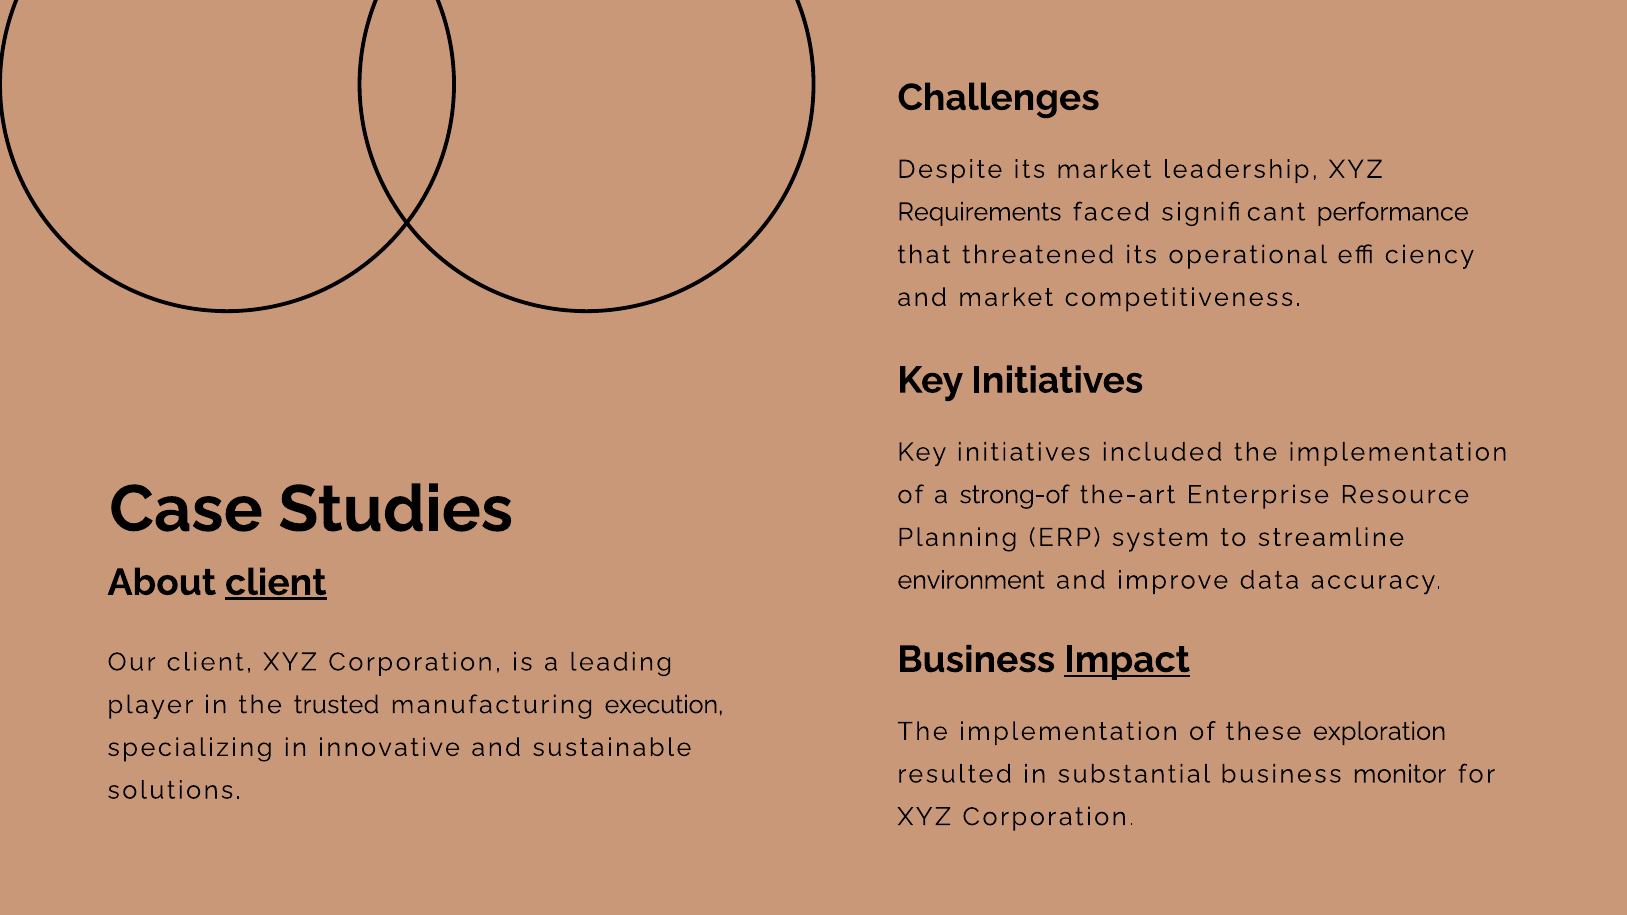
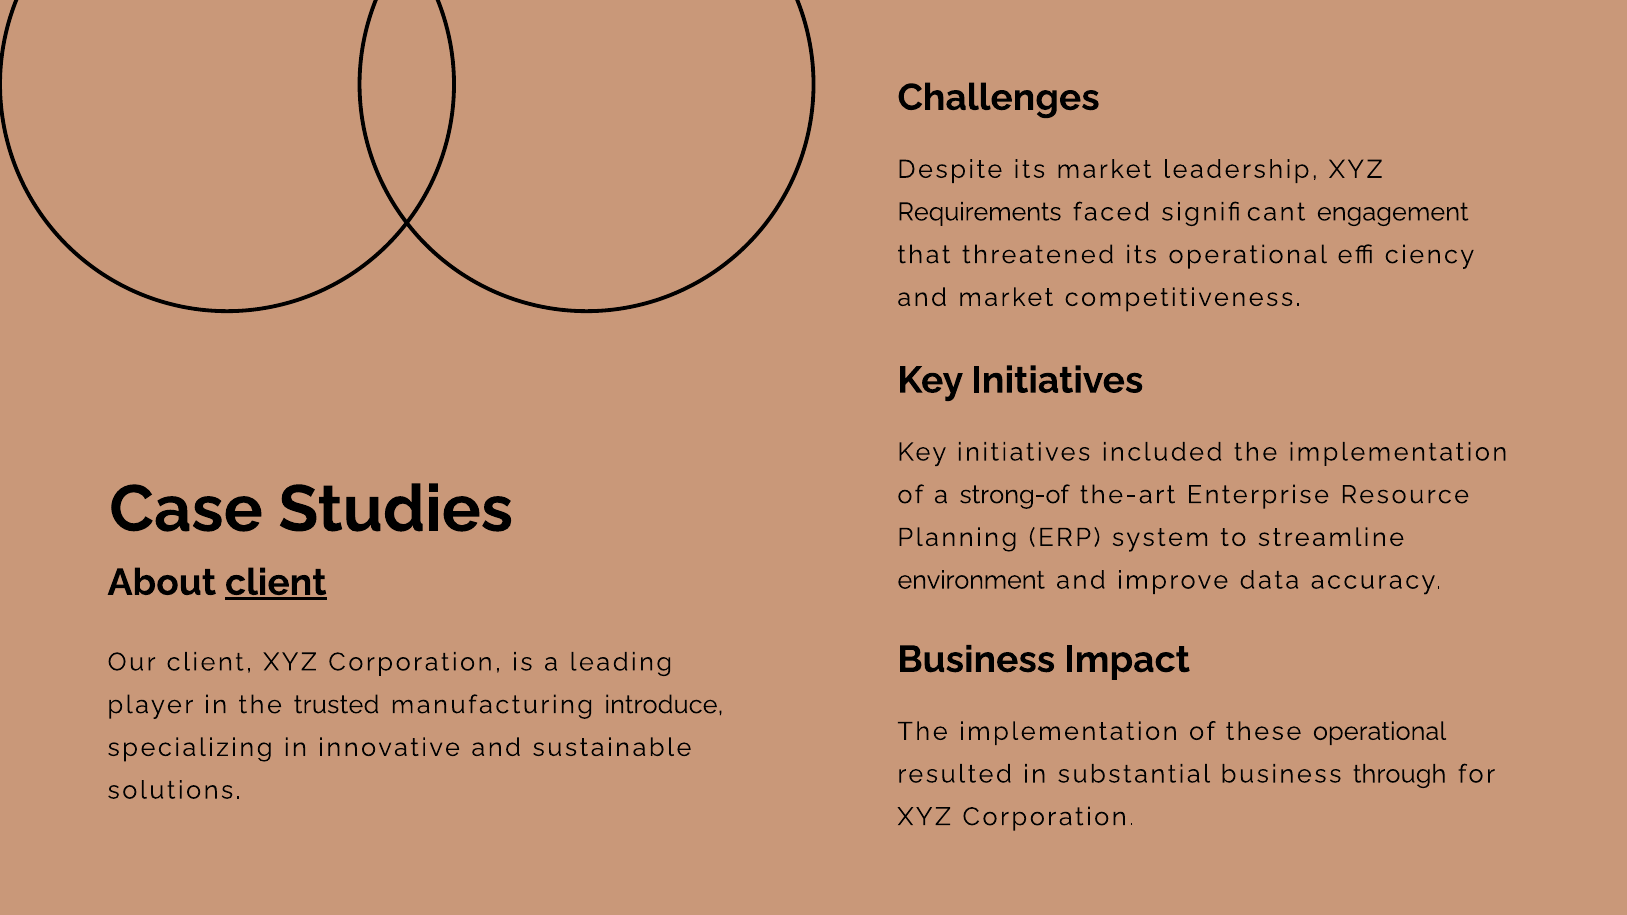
performance: performance -> engagement (1393, 212)
Impact underline: present -> none (1127, 660)
execution: execution -> introduce (664, 705)
these exploration: exploration -> operational (1380, 732)
monitor: monitor -> through (1400, 774)
